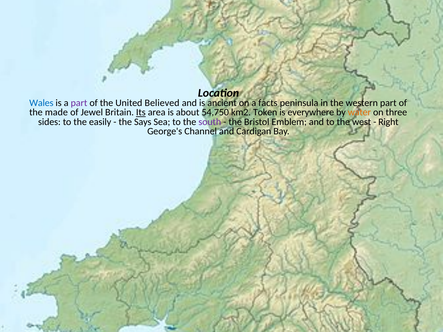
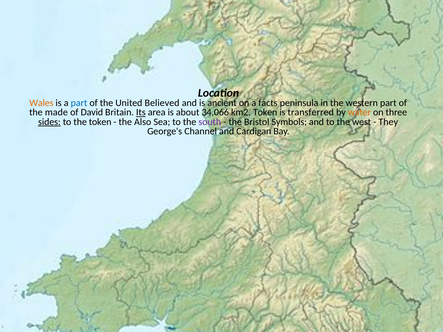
Wales colour: blue -> orange (41, 103)
part colour: purple -> blue (79, 103)
Jewel: Jewel -> David (92, 112)
54,750: 54,750 -> 34,066 (215, 112)
everywhere: everywhere -> transferred (311, 112)
sides underline: none -> present (49, 122)
the easily: easily -> token (100, 122)
Says: Says -> Also (143, 122)
Emblem: Emblem -> Symbols (289, 122)
Right: Right -> They (388, 122)
